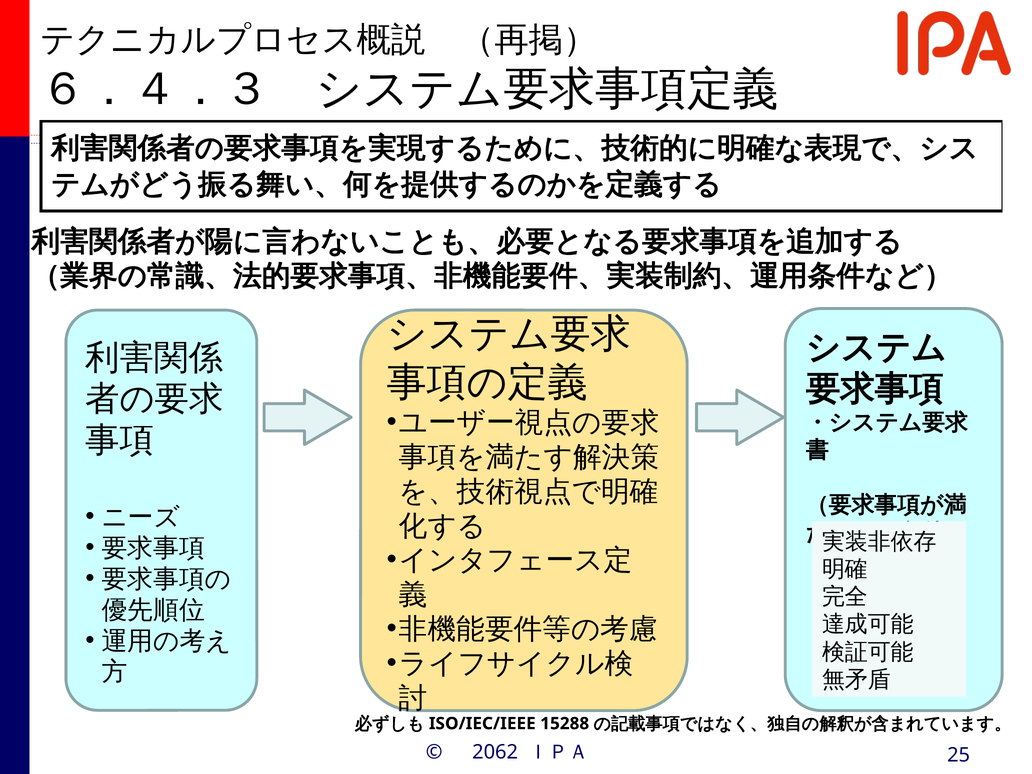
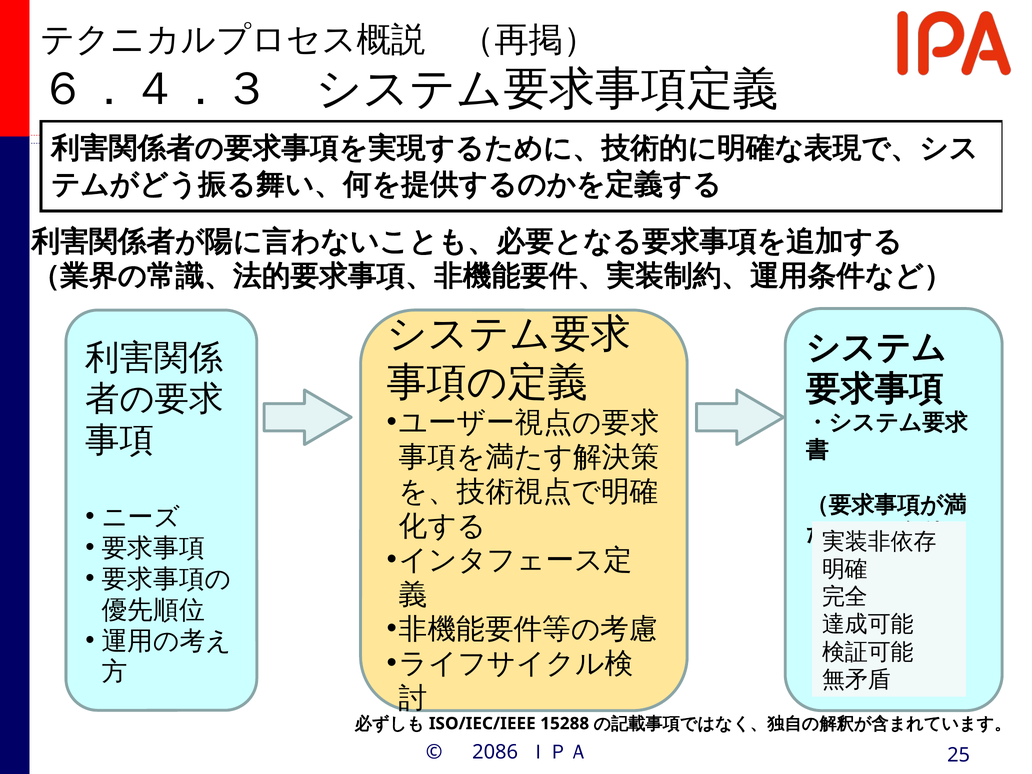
2062: 2062 -> 2086 (495, 752)
